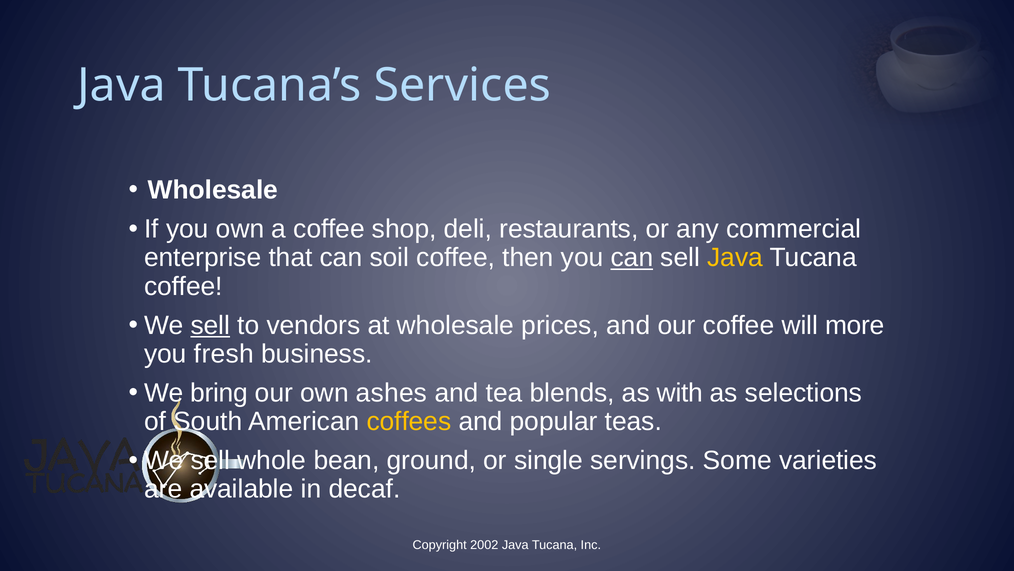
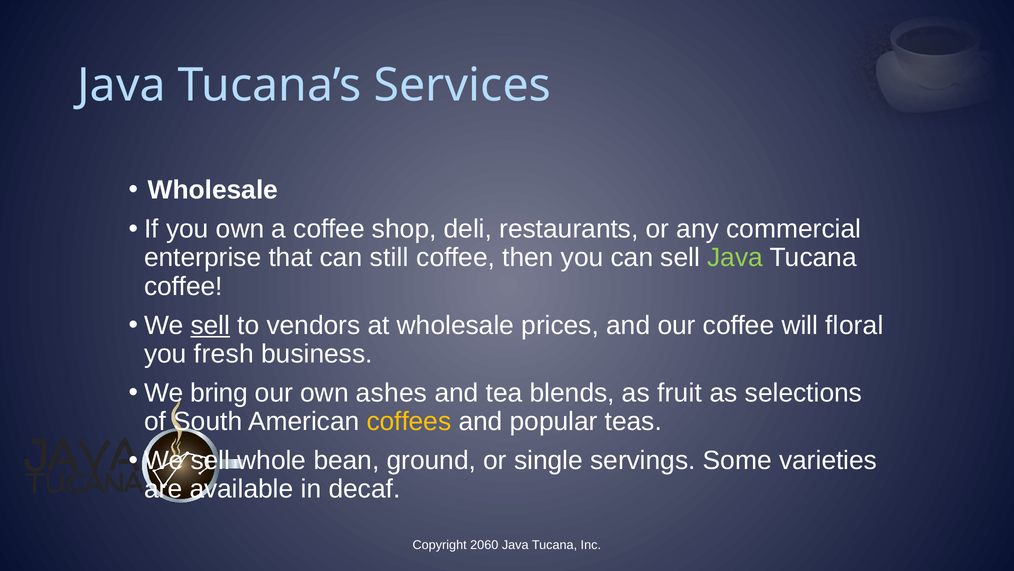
soil: soil -> still (389, 257)
can underline: present -> none (632, 257)
Java colour: yellow -> light green (735, 257)
more: more -> floral (855, 325)
with: with -> fruit (680, 393)
2002: 2002 -> 2060 (484, 545)
